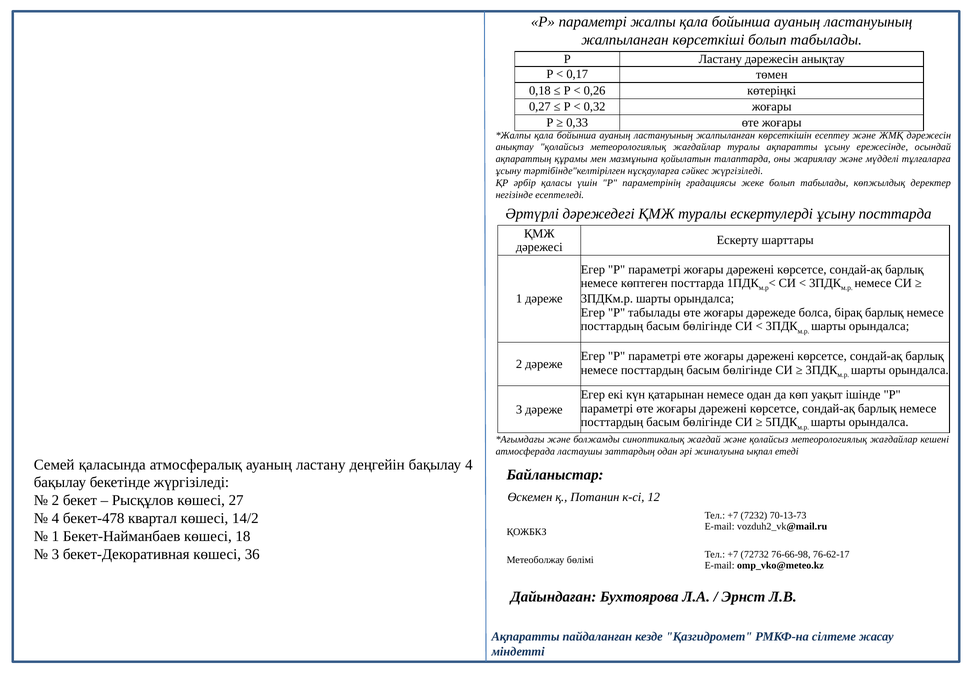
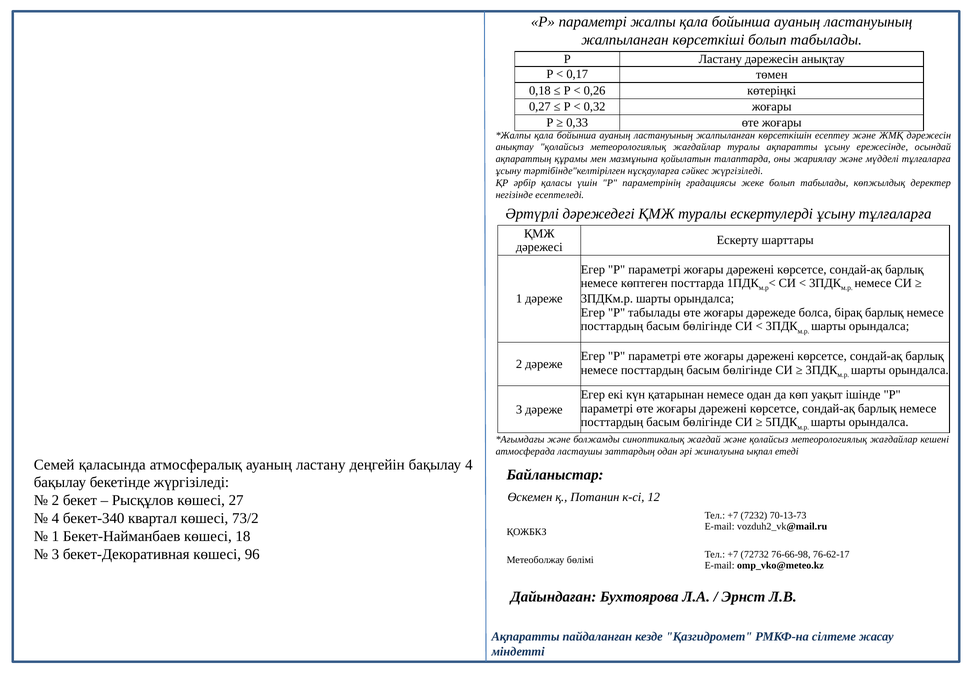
ұсыну посттарда: посттарда -> тұлғаларға (895, 214)
бекет-478: бекет-478 -> бекет-340 (94, 518)
14/2: 14/2 -> 73/2 (245, 518)
36: 36 -> 96 (252, 554)
